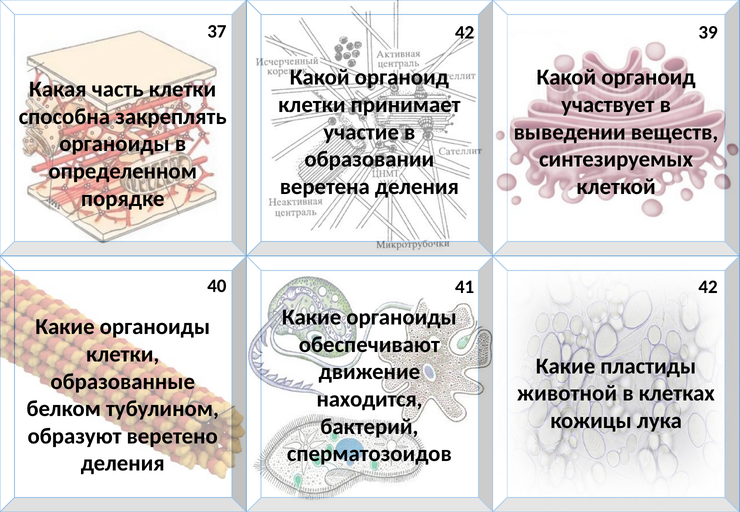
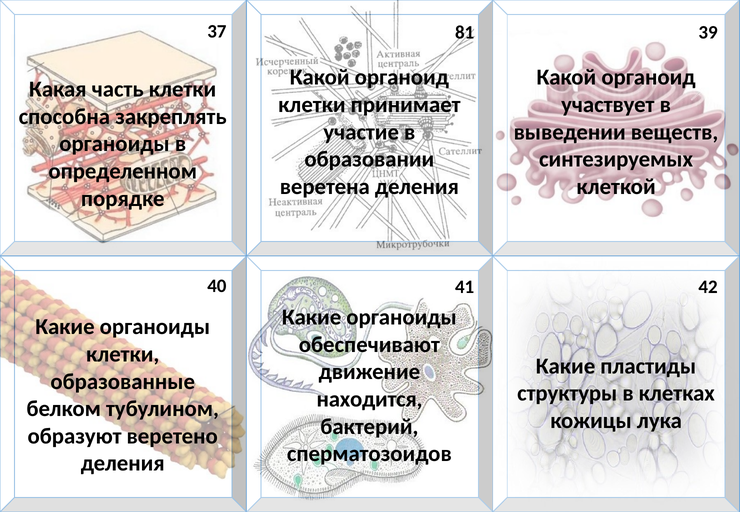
37 42: 42 -> 81 (465, 33)
животной: животной -> структуры (567, 394)
